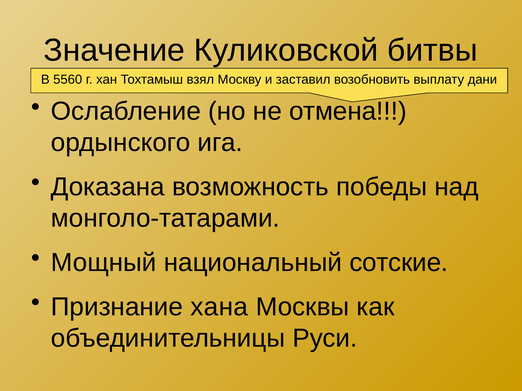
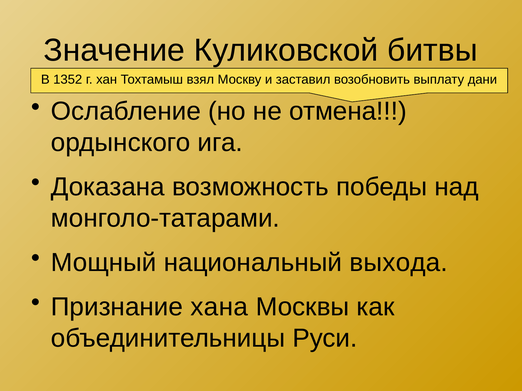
5560: 5560 -> 1352 (68, 80)
сотские: сотские -> выхода (399, 263)
